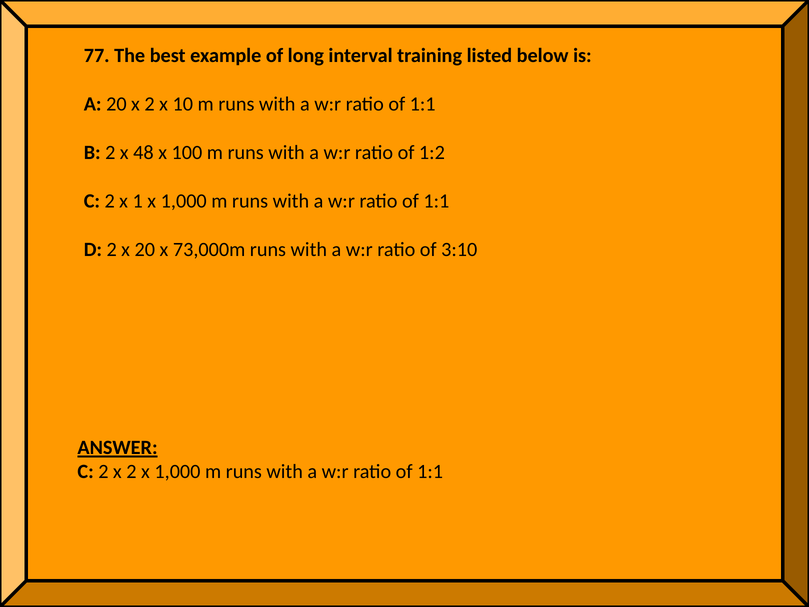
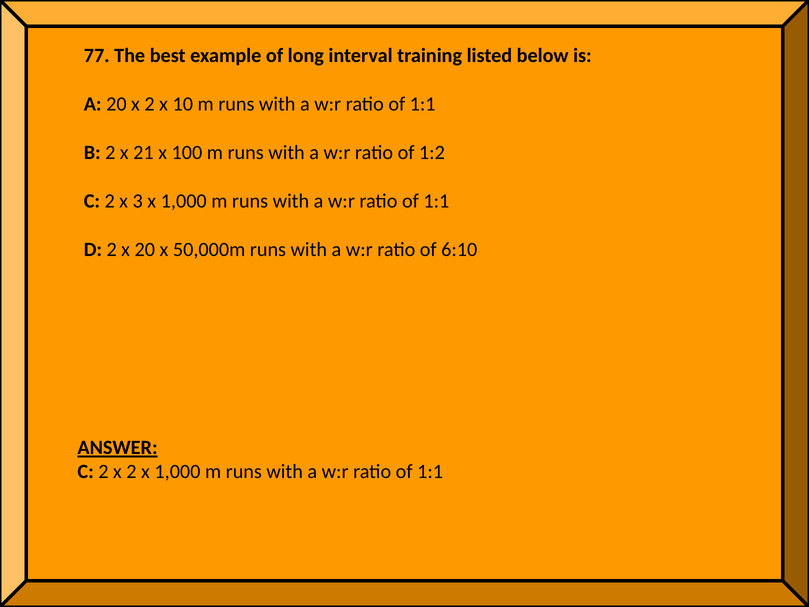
48: 48 -> 21 (143, 153)
1: 1 -> 3 (138, 201)
73,000m: 73,000m -> 50,000m (209, 250)
3:10: 3:10 -> 6:10 (459, 250)
